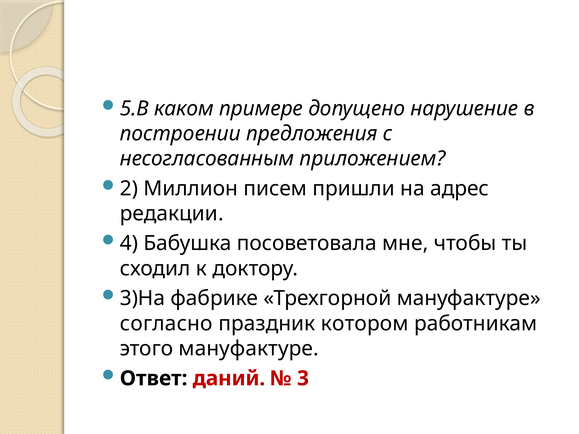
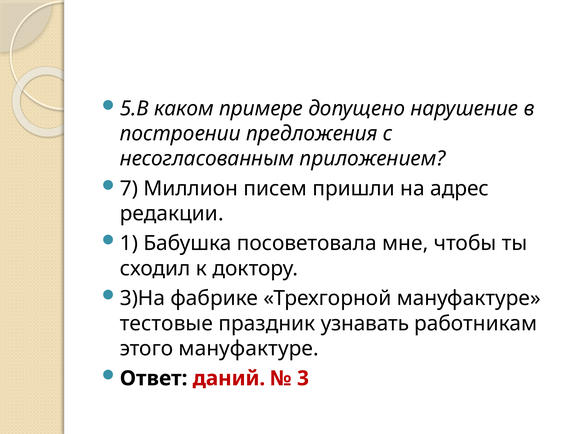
2: 2 -> 7 (129, 189)
4: 4 -> 1 (129, 244)
согласно: согласно -> тестовые (166, 324)
котором: котором -> узнавать (365, 324)
